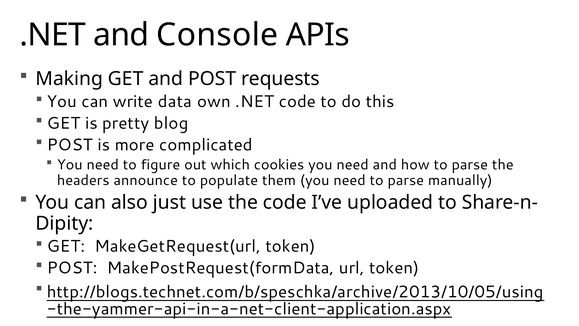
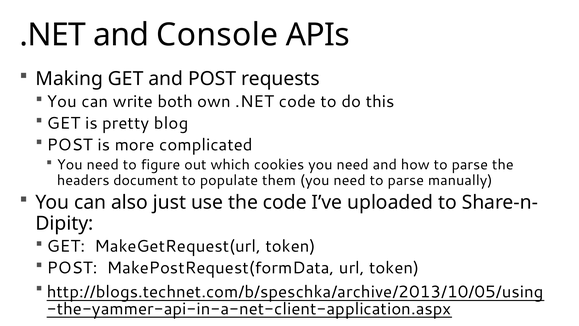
data: data -> both (175, 102)
announce: announce -> document (146, 180)
